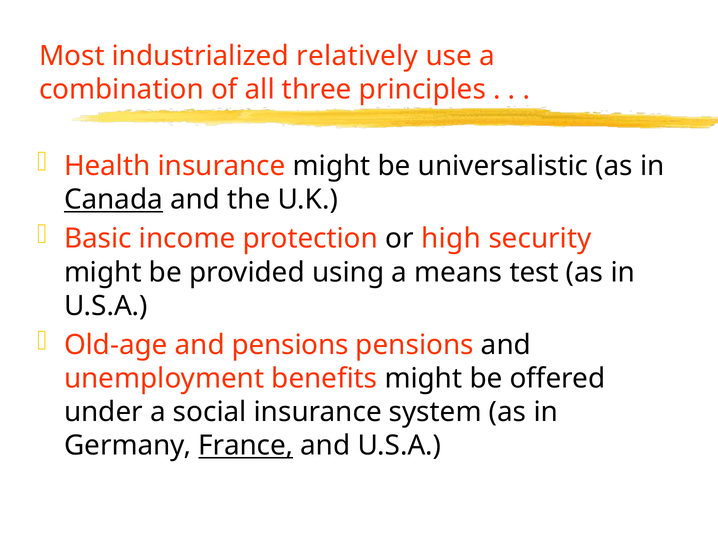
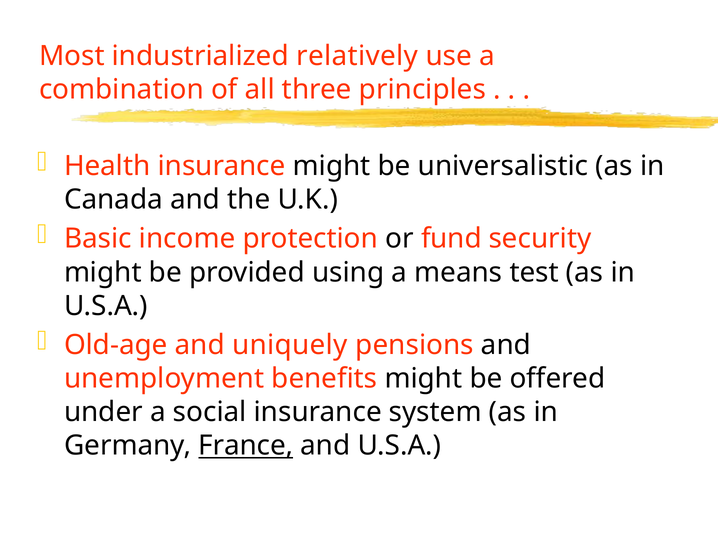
Canada underline: present -> none (113, 199)
high: high -> fund (451, 239)
and pensions: pensions -> uniquely (290, 345)
